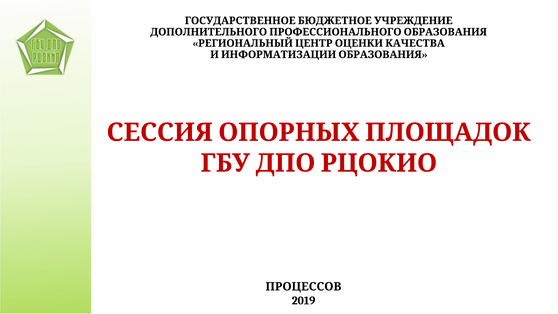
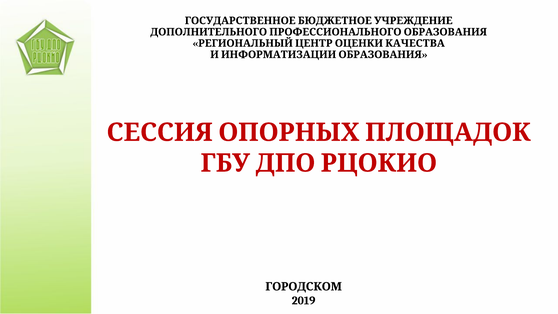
ПРОЦЕССОВ: ПРОЦЕССОВ -> ГОРОДСКОМ (304, 286)
